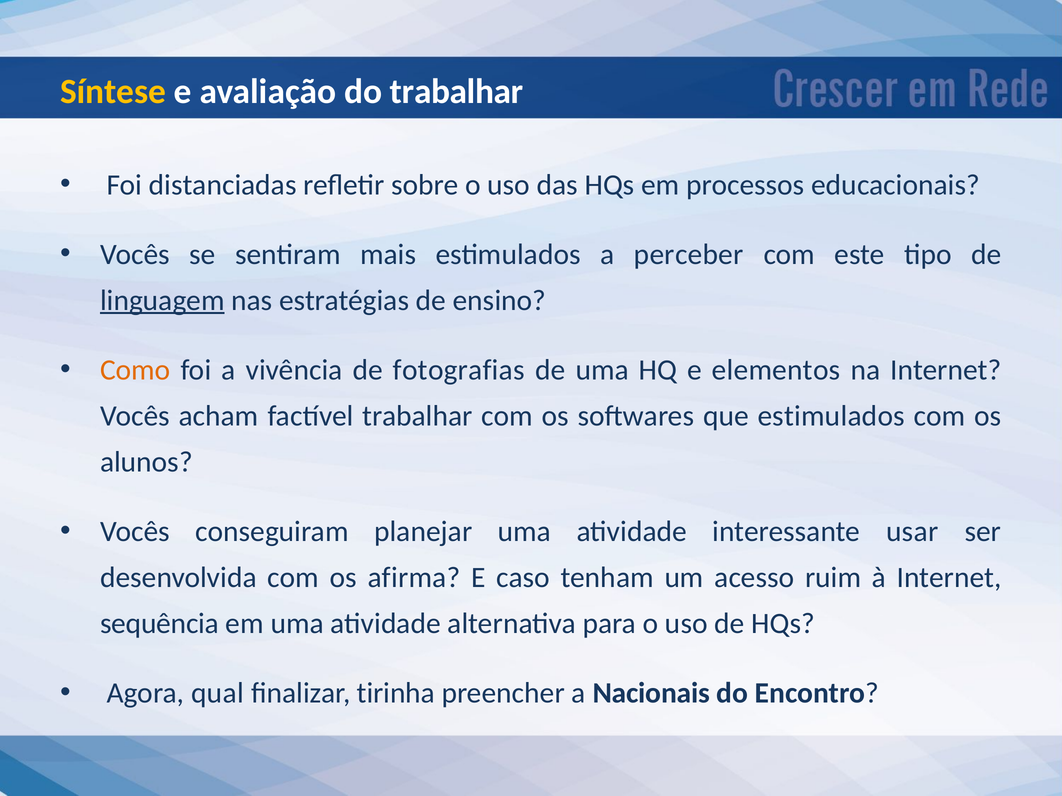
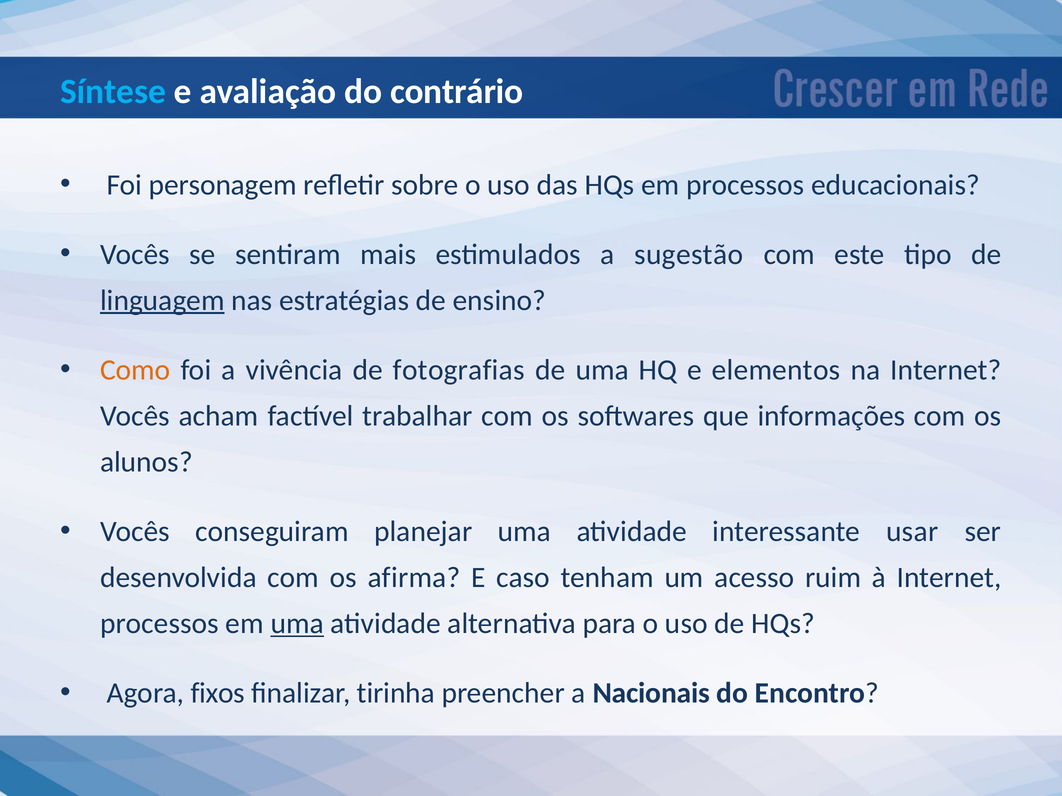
Síntese colour: yellow -> light blue (113, 91)
do trabalhar: trabalhar -> contrário (457, 91)
distanciadas: distanciadas -> personagem (223, 185)
perceber: perceber -> sugestão (689, 255)
que estimulados: estimulados -> informações (831, 416)
sequência: sequência -> processos (159, 624)
uma underline: none -> present (297, 624)
qual: qual -> fixos (218, 694)
